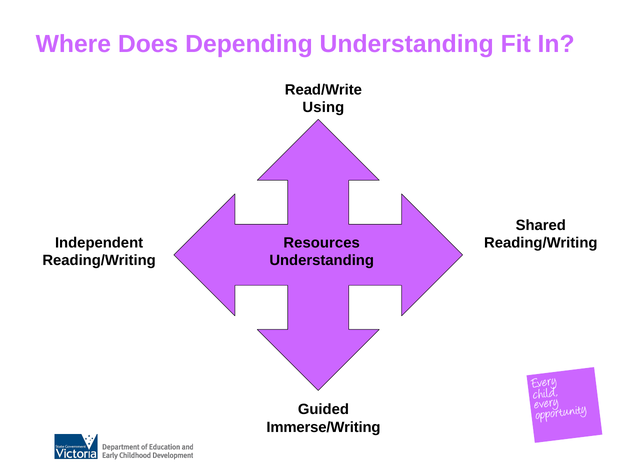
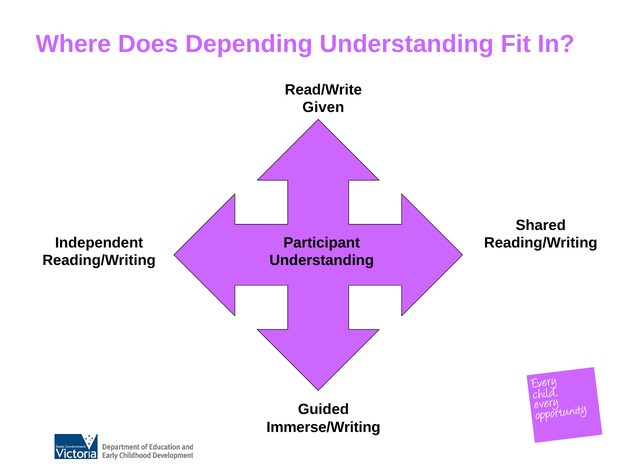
Using: Using -> Given (323, 107)
Resources: Resources -> Participant (322, 243)
